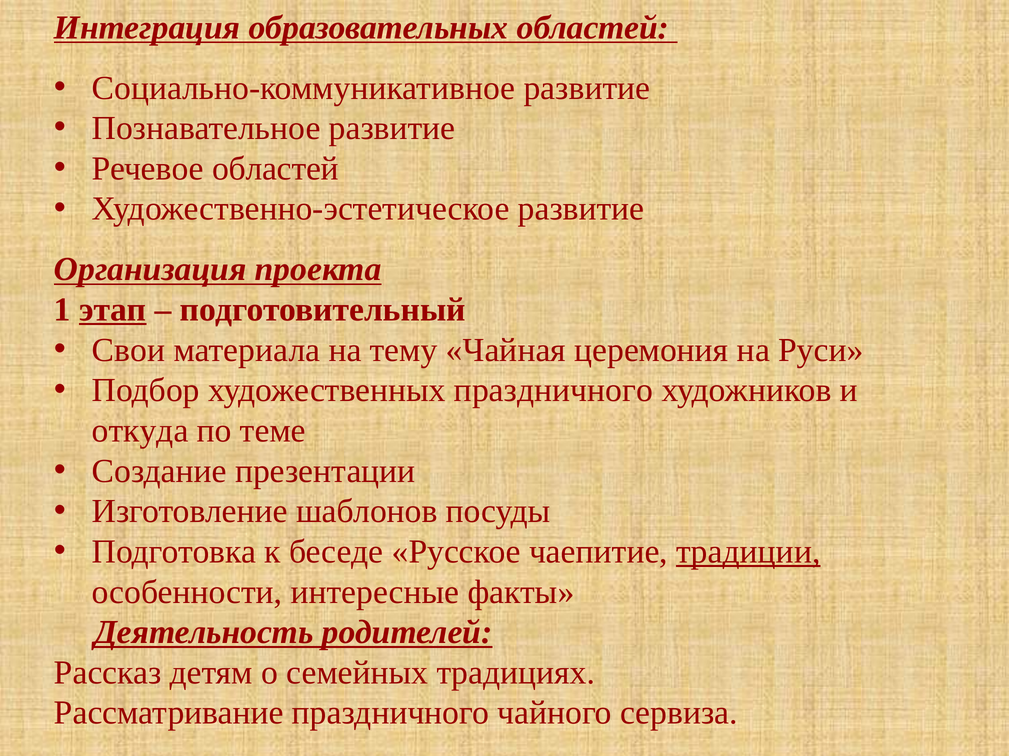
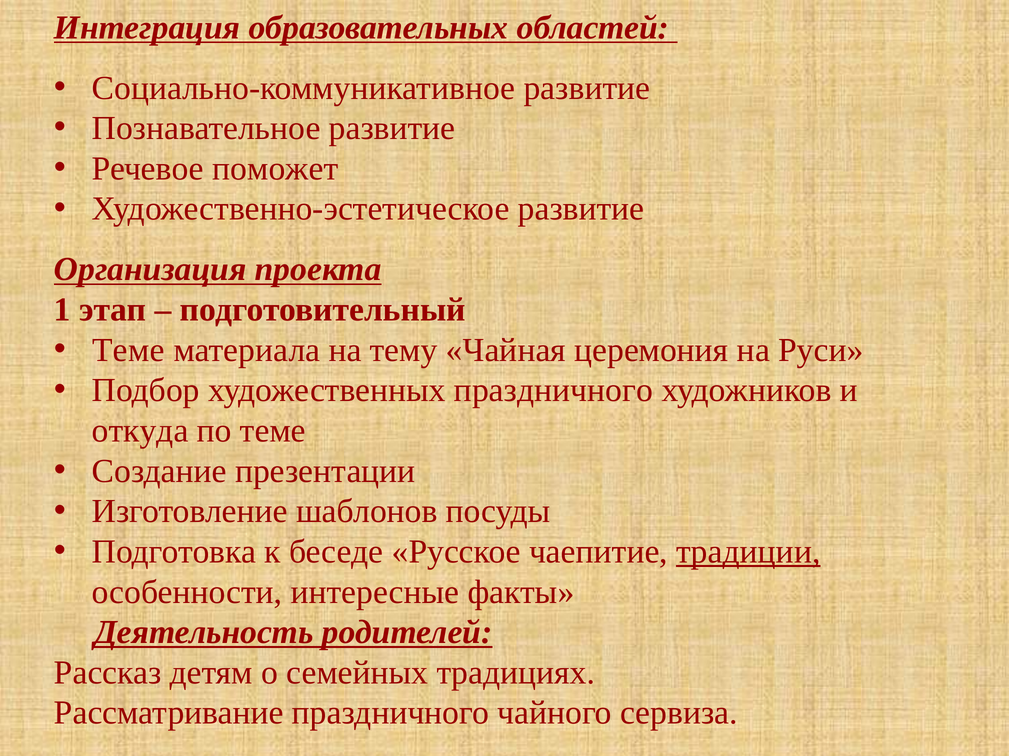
Речевое областей: областей -> поможет (275, 169)
этап underline: present -> none (113, 310)
Свои: Свои -> Теме (128, 350)
